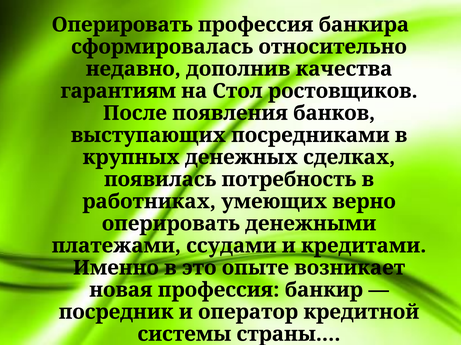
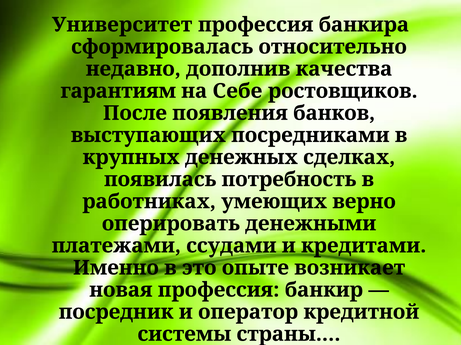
Оперировать: Оперировать -> Университет (122, 25)
Стол: Стол -> Себе (237, 91)
